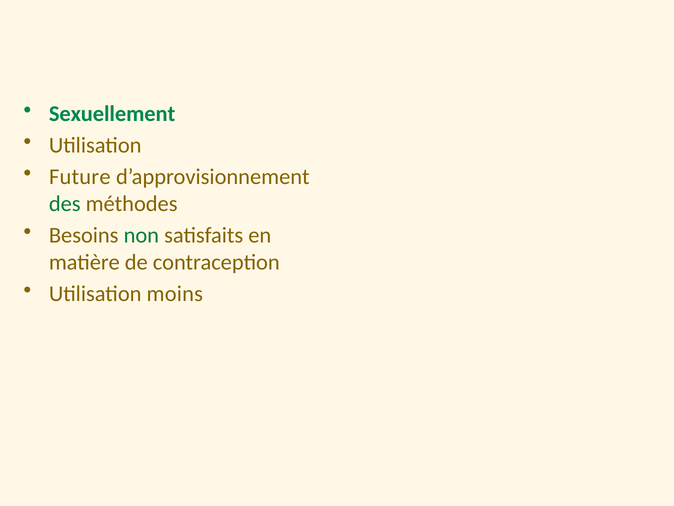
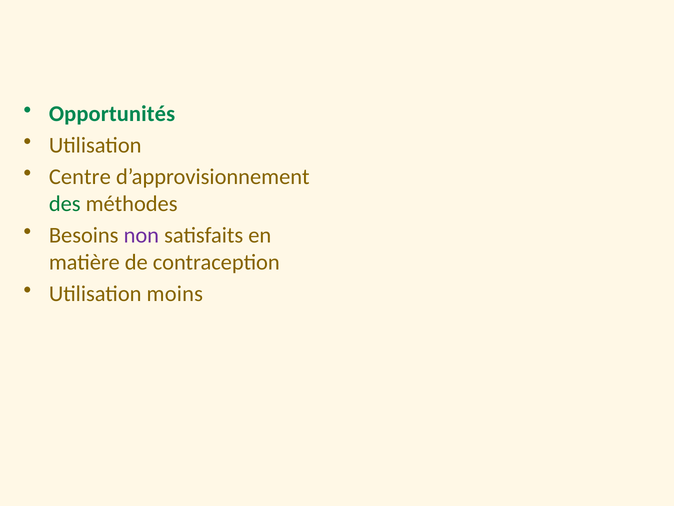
Sexuellement: Sexuellement -> Opportunités (112, 114)
Future: Future -> Centre (80, 177)
non colour: green -> purple (141, 235)
